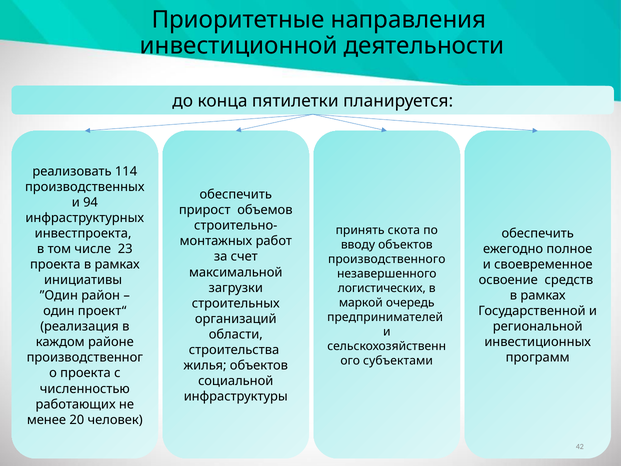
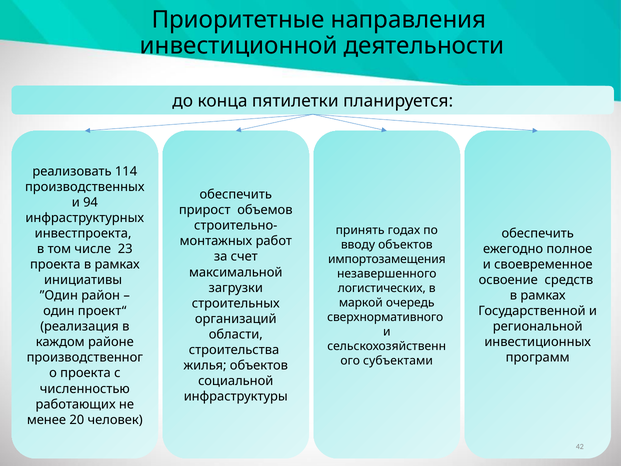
скота: скота -> годах (404, 230)
производственного: производственного -> импортозамещения (387, 259)
предпринимателей: предпринимателей -> сверхнормативного (385, 317)
